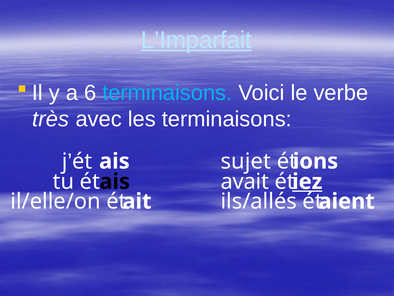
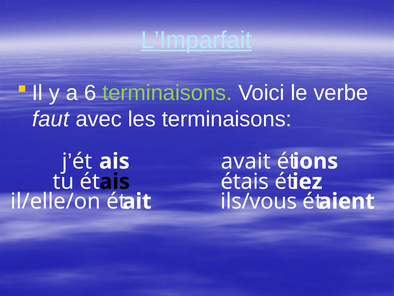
terminaisons colour: light blue -> light green (167, 93)
très: très -> faut (51, 119)
sujet: sujet -> avait (246, 161)
avait: avait -> étais (245, 181)
iez underline: present -> none (307, 181)
ils/allés: ils/allés -> ils/vous (259, 201)
